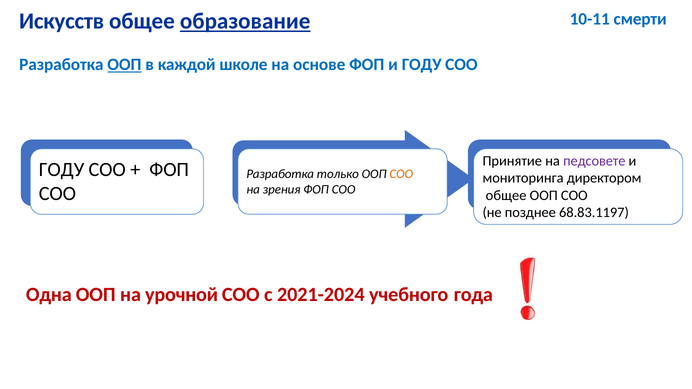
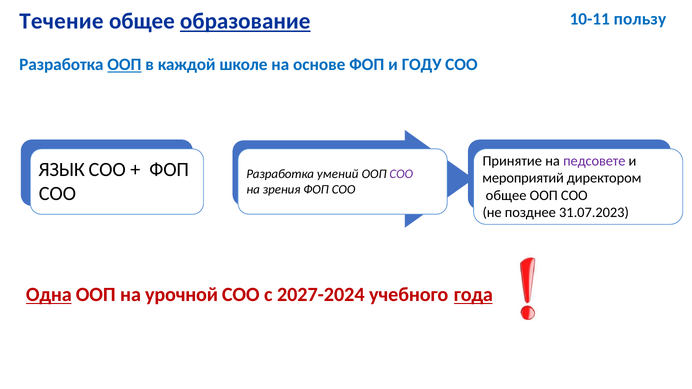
Искусств: Искусств -> Течение (61, 21)
смерти: смерти -> пользу (640, 19)
ГОДУ: ГОДУ -> ЯЗЫК (62, 170)
только: только -> умений (338, 174)
СОО colour: orange -> purple (401, 174)
мониторинга: мониторинга -> мероприятий (523, 178)
68.83.1197: 68.83.1197 -> 31.07.2023 (594, 213)
Одна underline: none -> present (49, 295)
2021-2024: 2021-2024 -> 2027-2024 (321, 295)
года underline: none -> present (473, 295)
